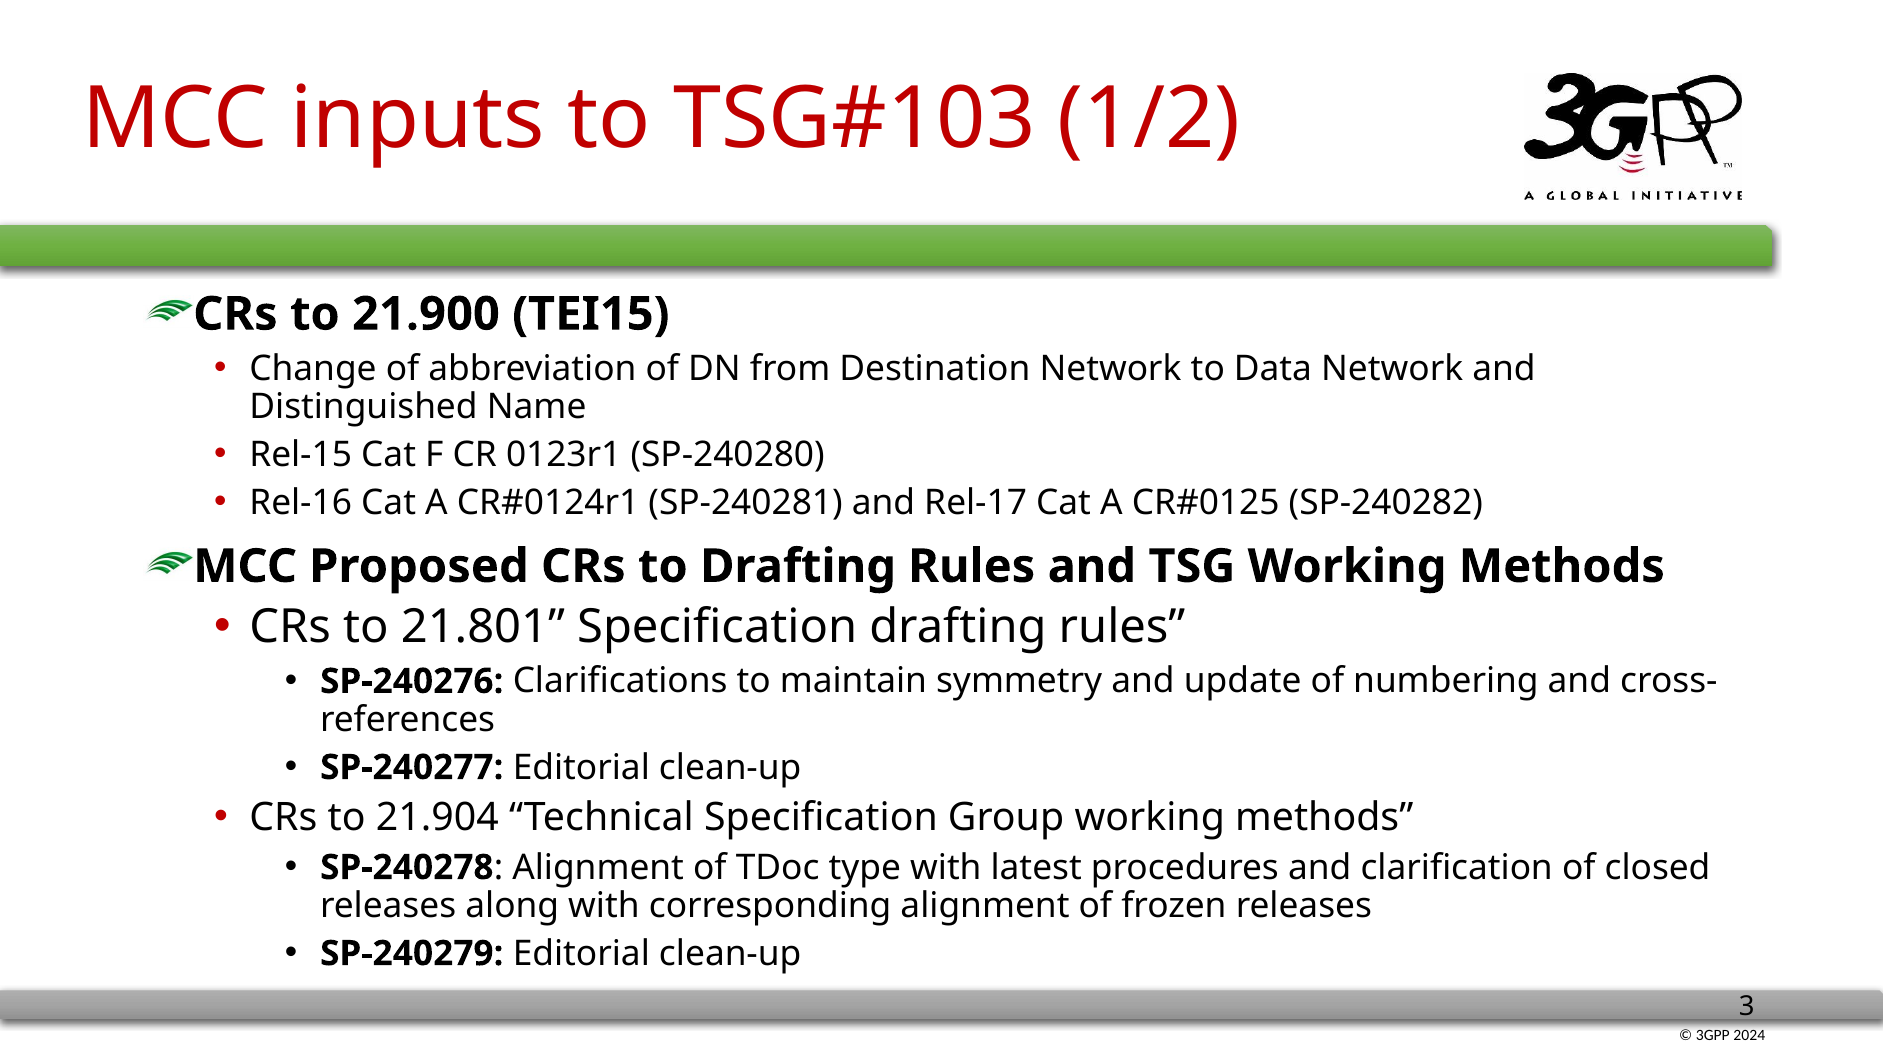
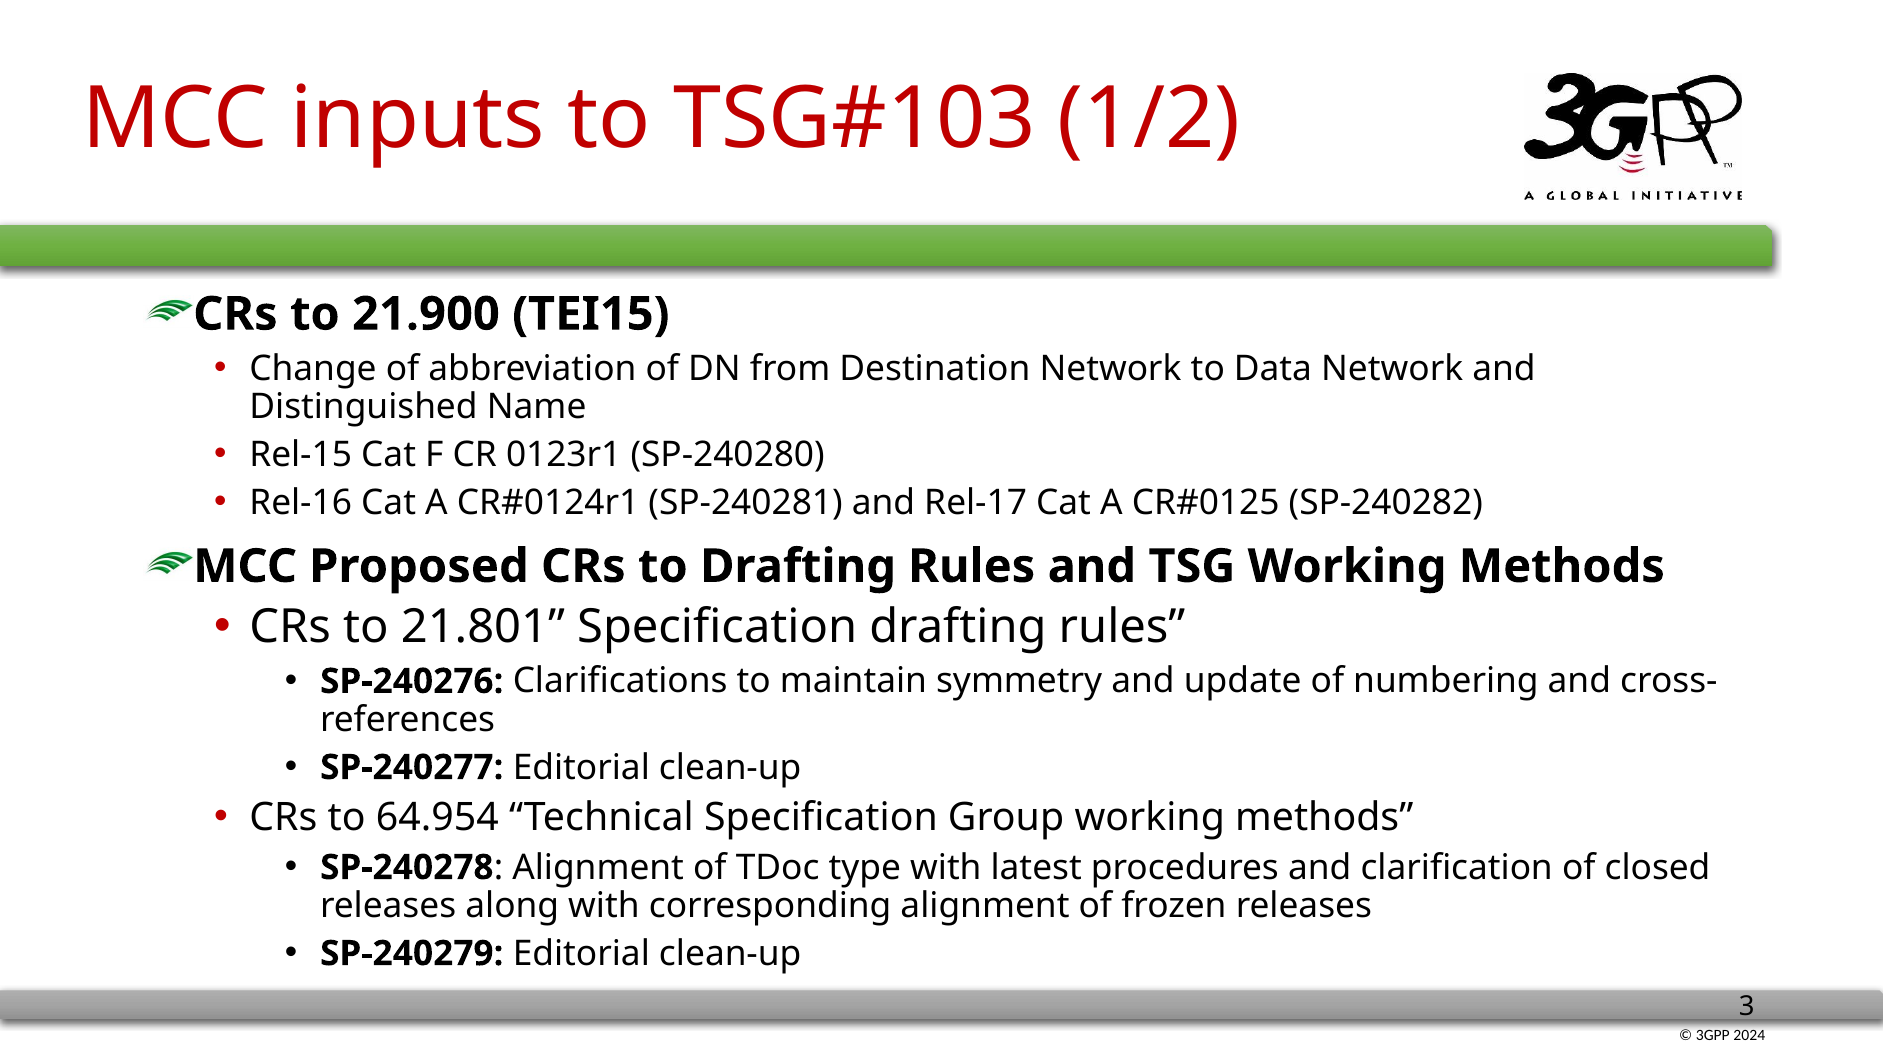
21.904: 21.904 -> 64.954 (437, 818)
